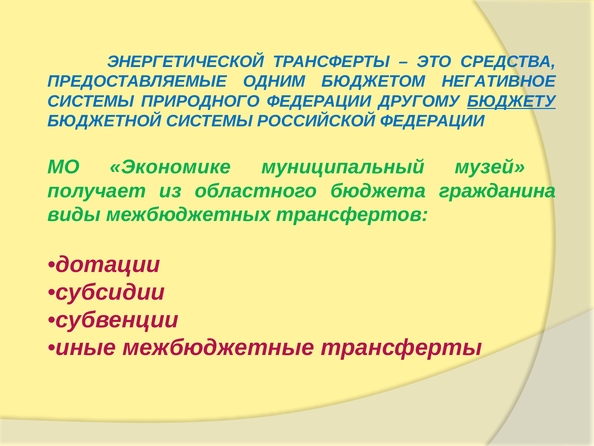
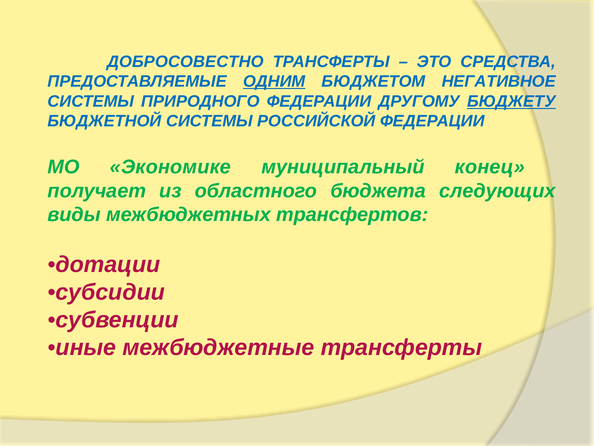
ЭНЕРГЕТИЧЕСКОЙ: ЭНЕРГЕТИЧЕСКОЙ -> ДОБРОСОВЕСТНО (185, 62)
ОДНИМ underline: none -> present (274, 81)
музей: музей -> конец (490, 167)
гражданина: гражданина -> следующих (497, 191)
